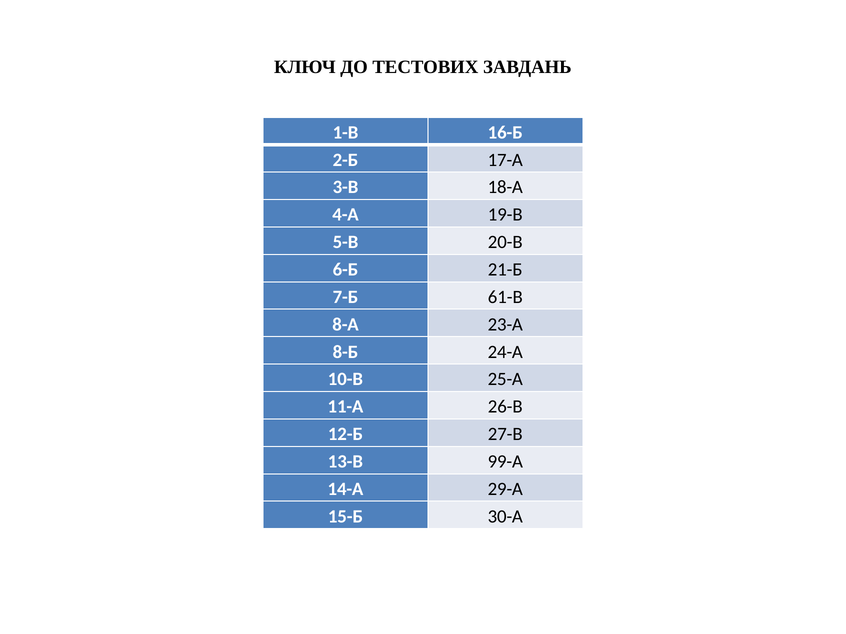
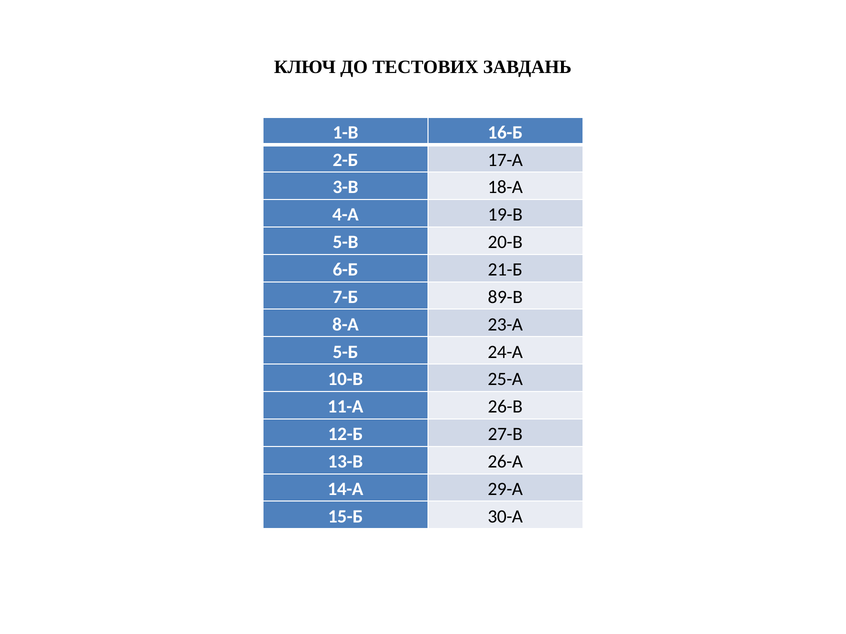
61-В: 61-В -> 89-В (505, 297)
8-Б: 8-Б -> 5-Б (345, 352)
99-А: 99-А -> 26-А (505, 462)
